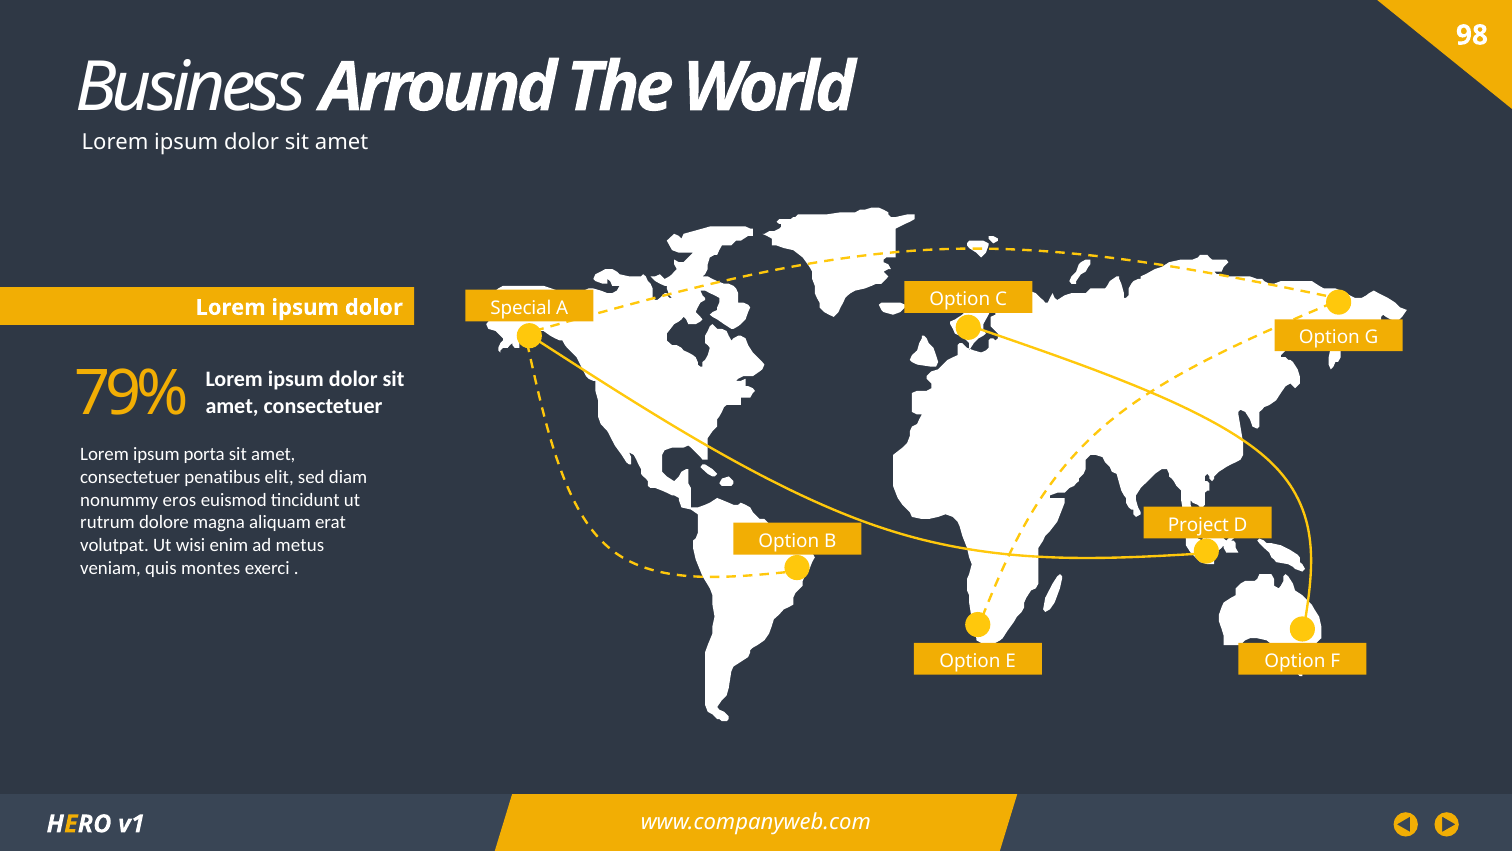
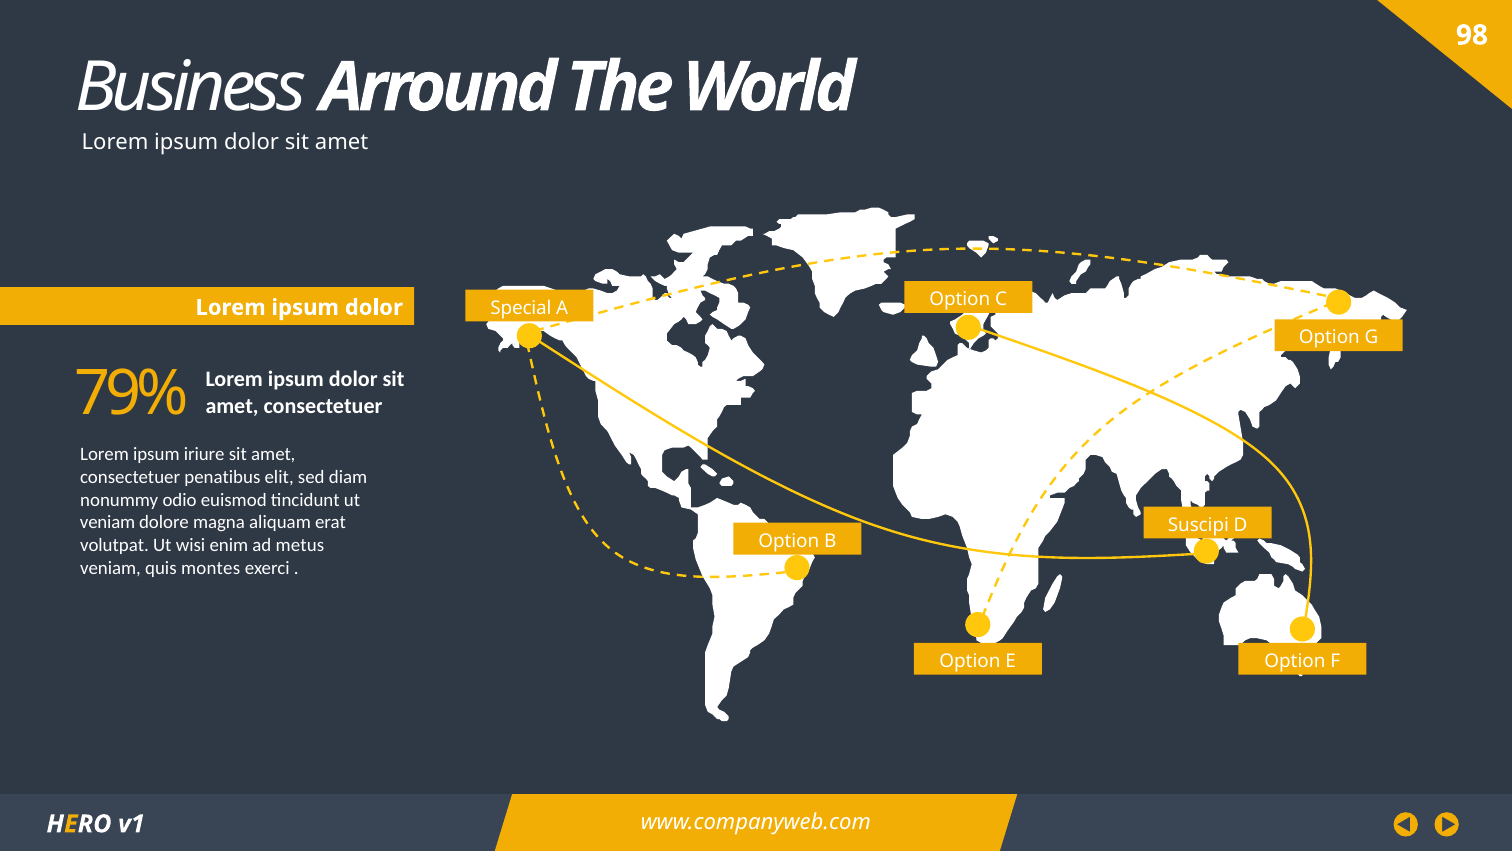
porta: porta -> iriure (204, 454)
eros: eros -> odio (180, 500)
rutrum: rutrum -> veniam (108, 522)
Project: Project -> Suscipi (1198, 525)
